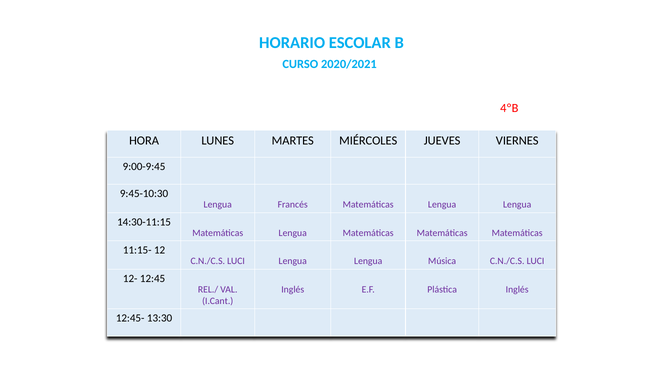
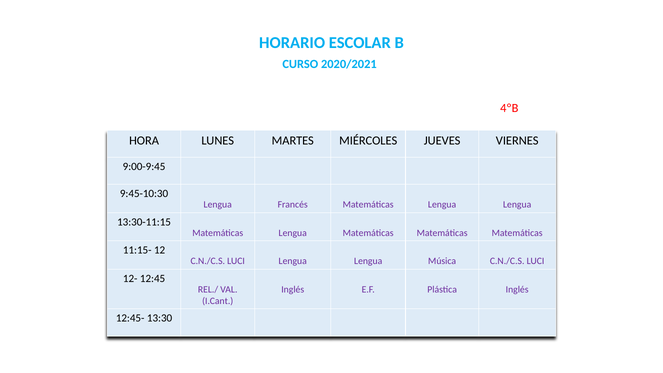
14:30-11:15: 14:30-11:15 -> 13:30-11:15 (144, 222)
